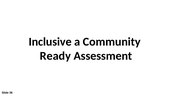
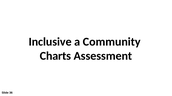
Ready: Ready -> Charts (55, 56)
